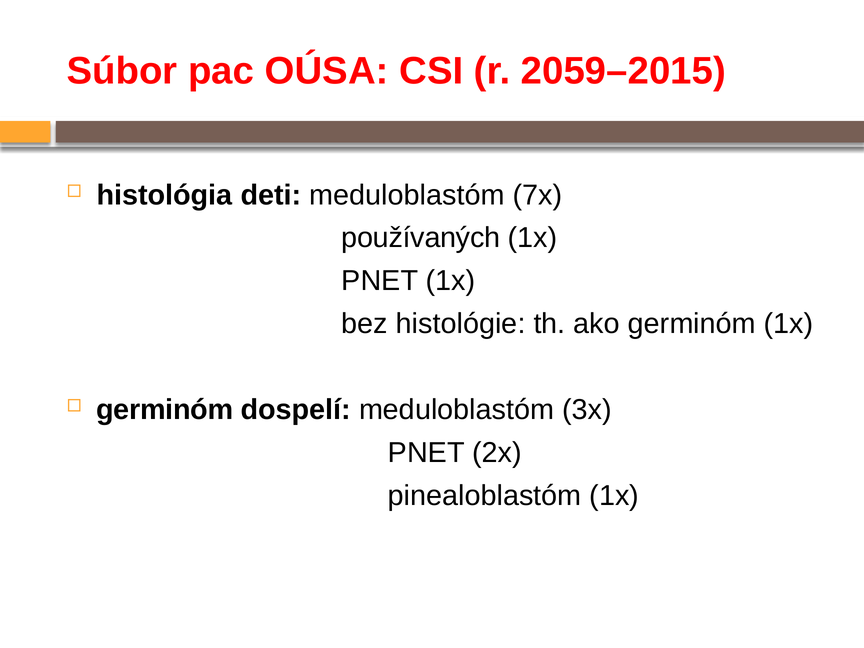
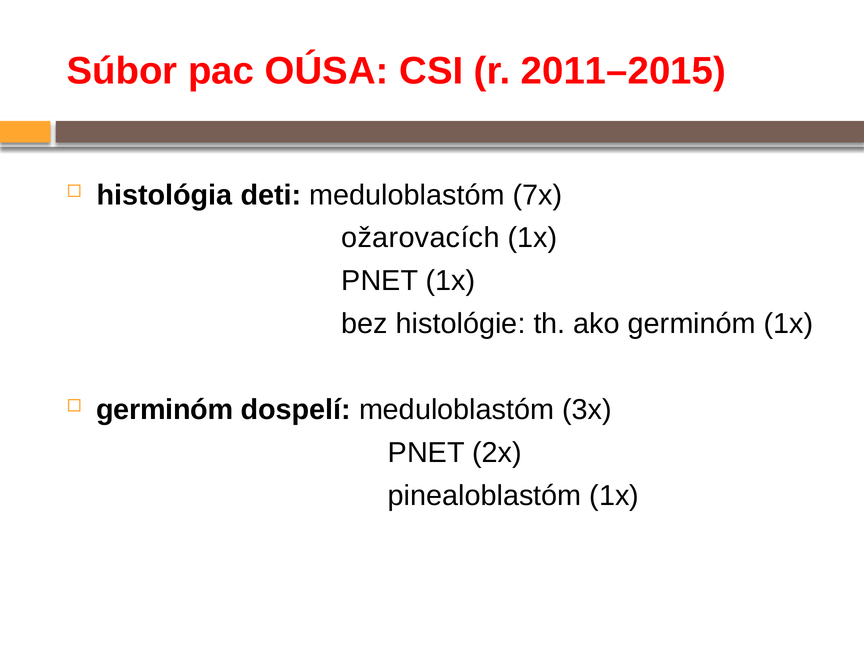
2059–2015: 2059–2015 -> 2011–2015 (623, 71)
používaných: používaných -> ožarovacích (421, 238)
